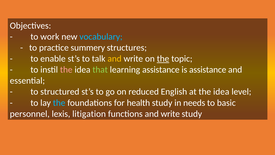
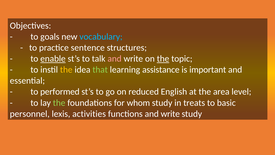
work: work -> goals (50, 37)
summery: summery -> sentence (88, 48)
enable underline: none -> present (53, 59)
and colour: yellow -> pink (115, 59)
the colour: pink -> yellow (66, 70)
is assistance: assistance -> important (208, 70)
structured: structured -> performed (60, 92)
at the idea: idea -> area (221, 92)
the colour: light blue -> light green (59, 103)
health: health -> whom (138, 103)
needs: needs -> treats (194, 103)
litigation: litigation -> activities (89, 114)
